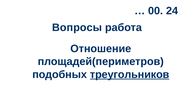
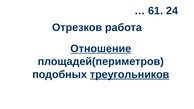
00: 00 -> 61 (156, 11)
Вопросы: Вопросы -> Отрезков (77, 28)
Отношение underline: none -> present (101, 49)
